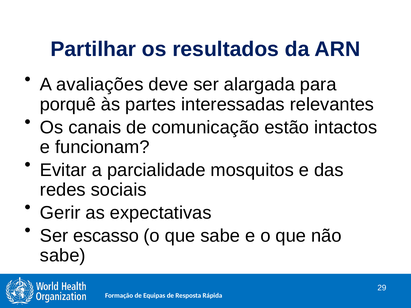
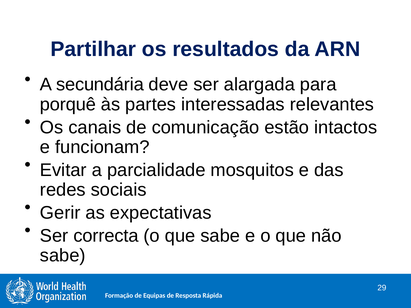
avaliações: avaliações -> secundária (100, 85)
escasso: escasso -> correcta (106, 236)
